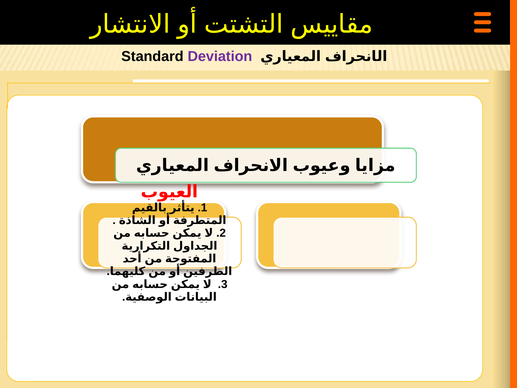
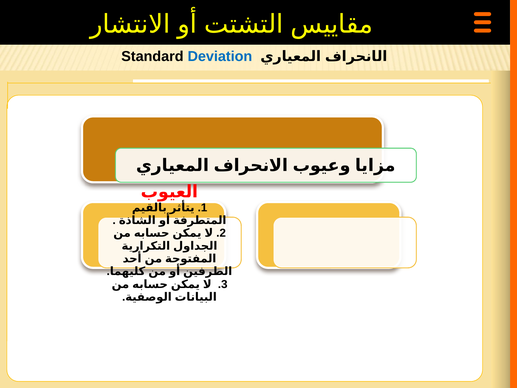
Deviation colour: purple -> blue (220, 56)
